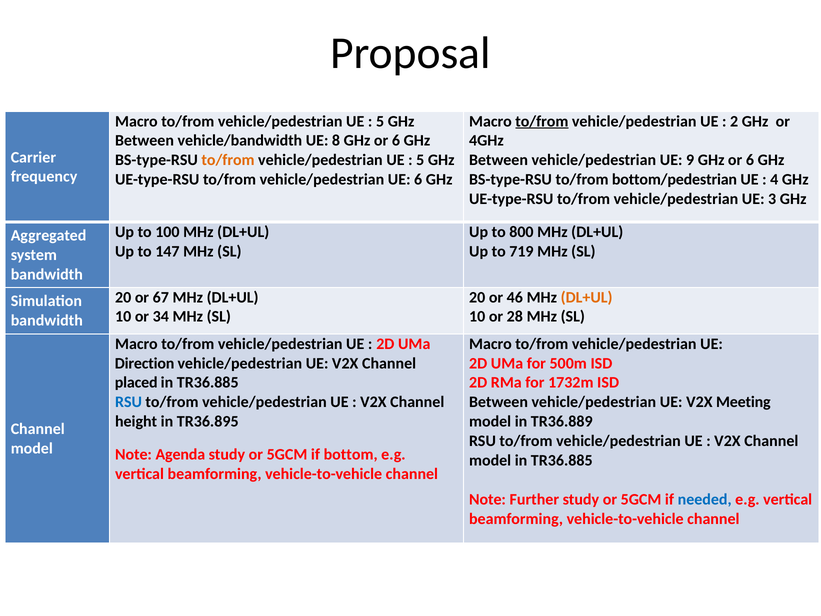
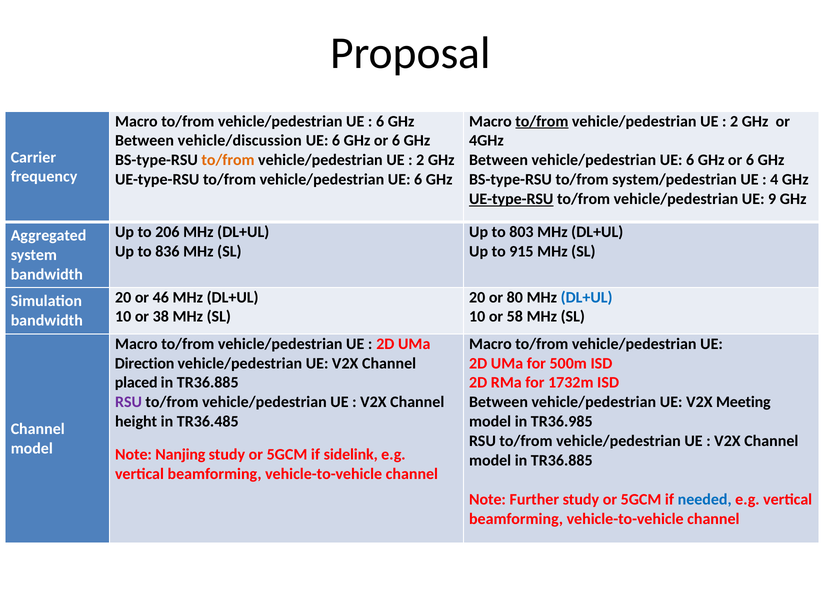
5: 5 -> 6 (380, 121)
vehicle/bandwidth: vehicle/bandwidth -> vehicle/discussion (240, 141)
8: 8 -> 6 (336, 141)
5: 5 -> 2 (420, 160)
Between vehicle/pedestrian UE 9: 9 -> 6 (690, 160)
bottom/pedestrian: bottom/pedestrian -> system/pedestrian (674, 180)
UE-type-RSU underline: none -> present (511, 199)
3: 3 -> 9 (772, 199)
100: 100 -> 206 (167, 232)
800: 800 -> 803 (521, 232)
147: 147 -> 836 (167, 251)
719: 719 -> 915 (521, 251)
67: 67 -> 46 (161, 297)
46: 46 -> 80 (515, 297)
DL+UL colour: orange -> blue (587, 297)
34: 34 -> 38 (161, 317)
28: 28 -> 58 (515, 317)
RSU colour: blue -> purple (128, 402)
TR36.895: TR36.895 -> TR36.485 (208, 421)
TR36.889: TR36.889 -> TR36.985 (562, 421)
Agenda: Agenda -> Nanjing (180, 454)
bottom: bottom -> sidelink (351, 454)
